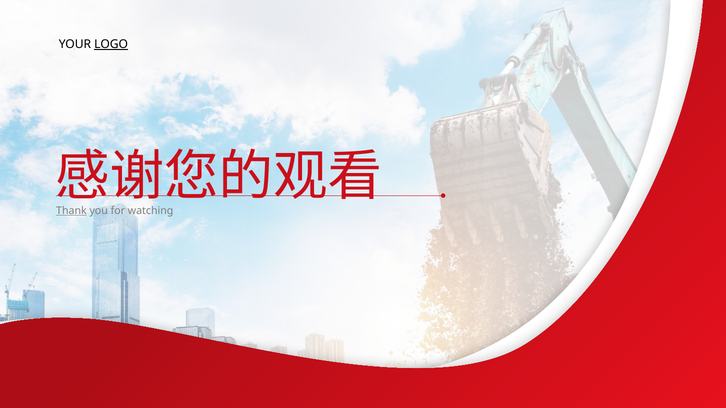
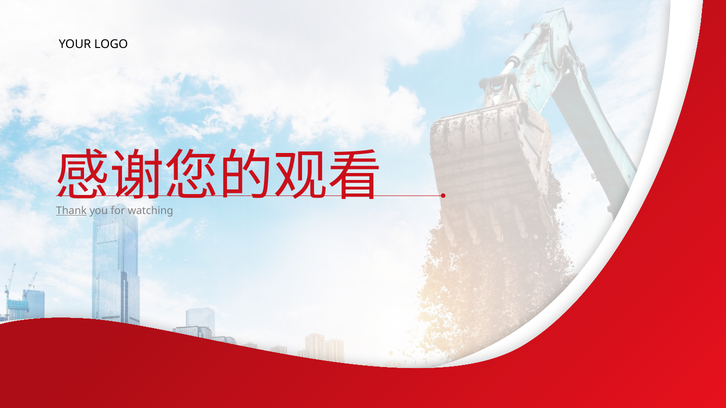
LOGO underline: present -> none (111, 44)
